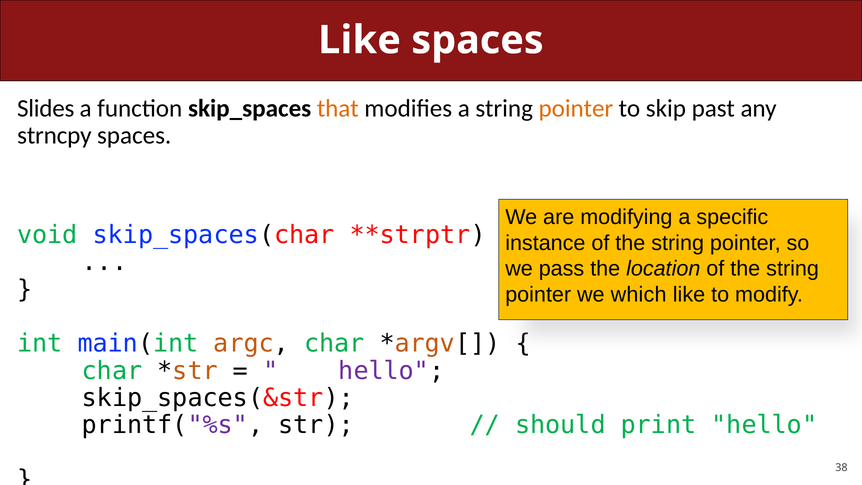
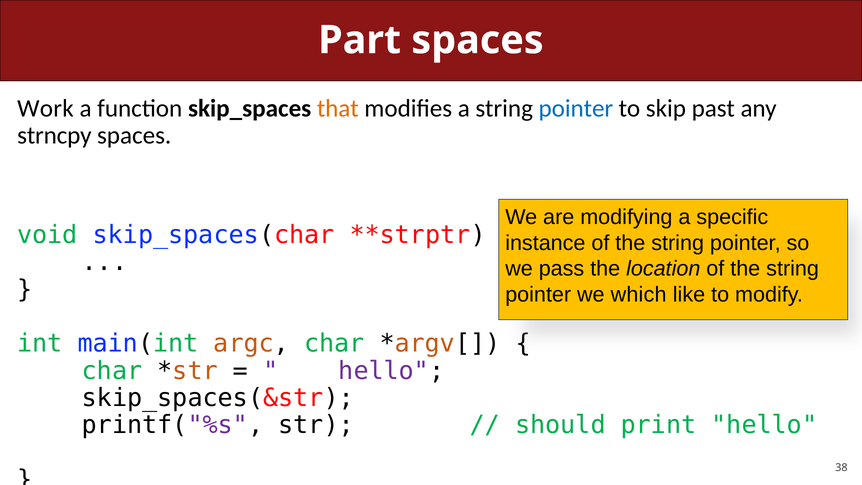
Like: Like -> Part (360, 40)
Slides: Slides -> Work (45, 108)
pointer colour: orange -> blue (576, 108)
